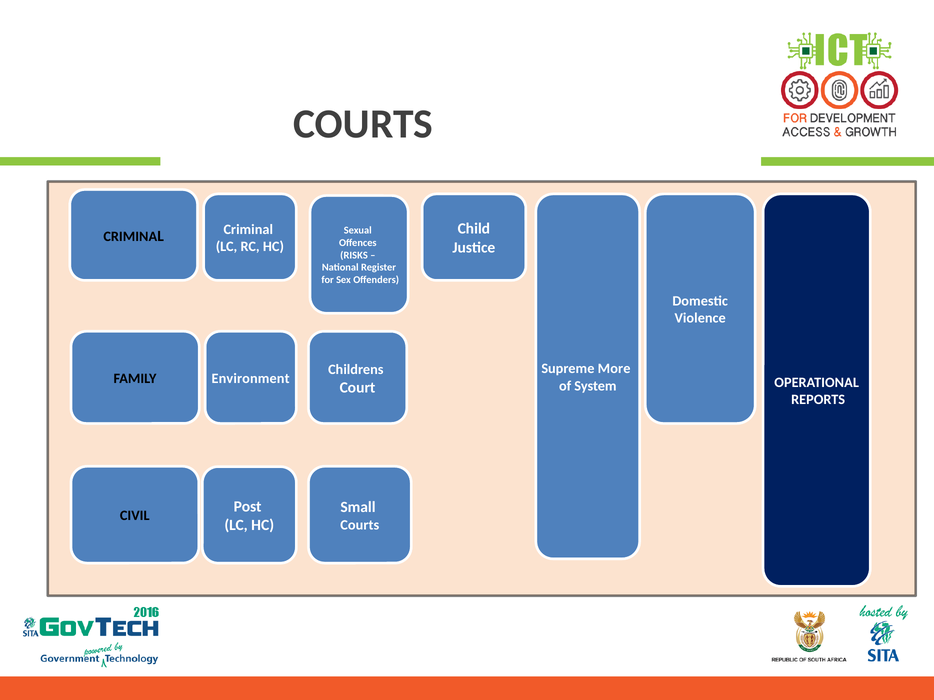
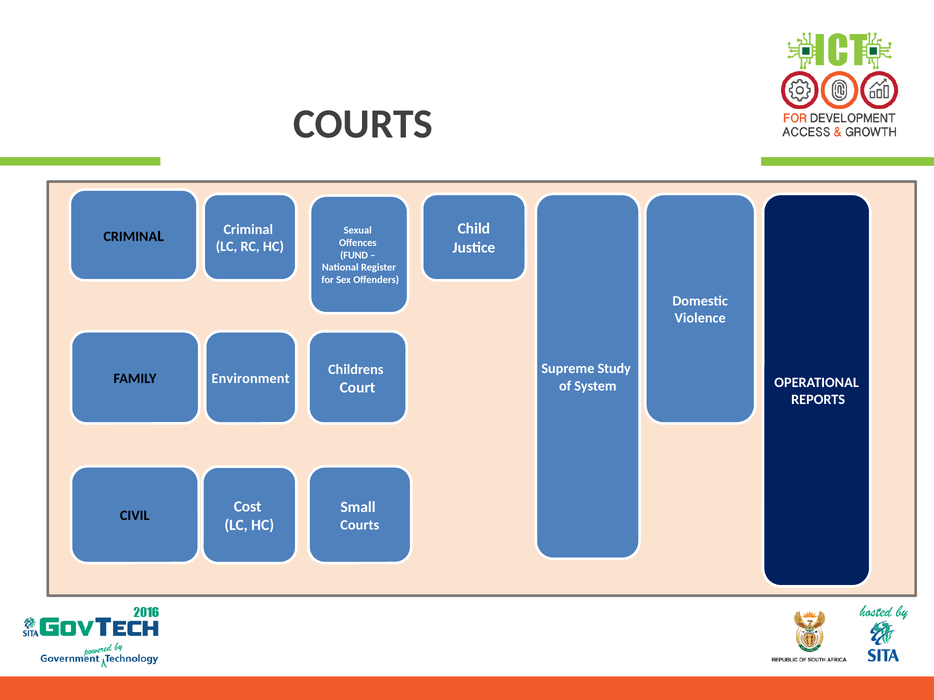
RISKS: RISKS -> FUND (354, 255)
More: More -> Study (614, 369)
Post: Post -> Cost (248, 507)
